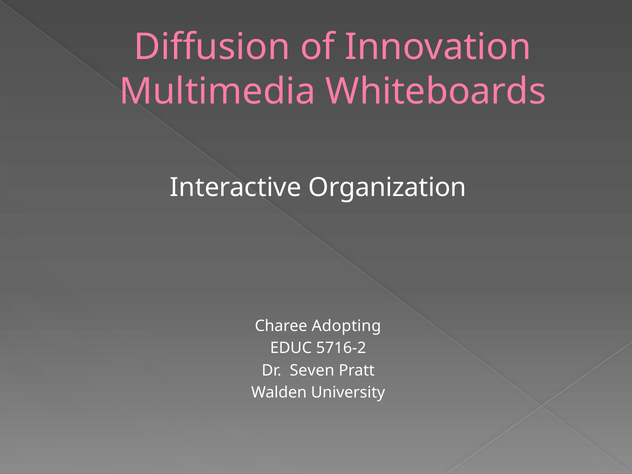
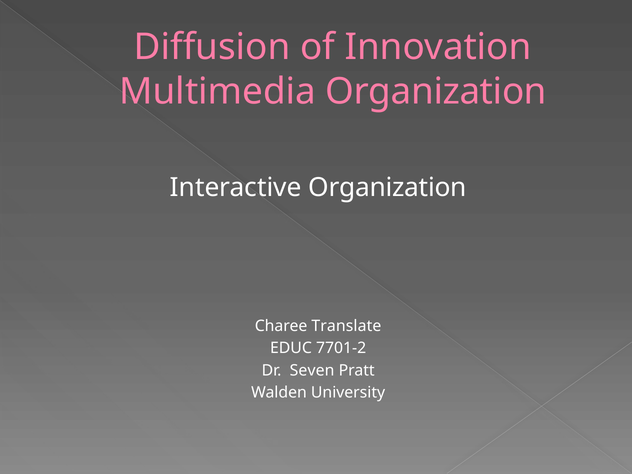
Multimedia Whiteboards: Whiteboards -> Organization (436, 92)
Adopting: Adopting -> Translate (346, 326)
5716-2: 5716-2 -> 7701-2 (341, 348)
